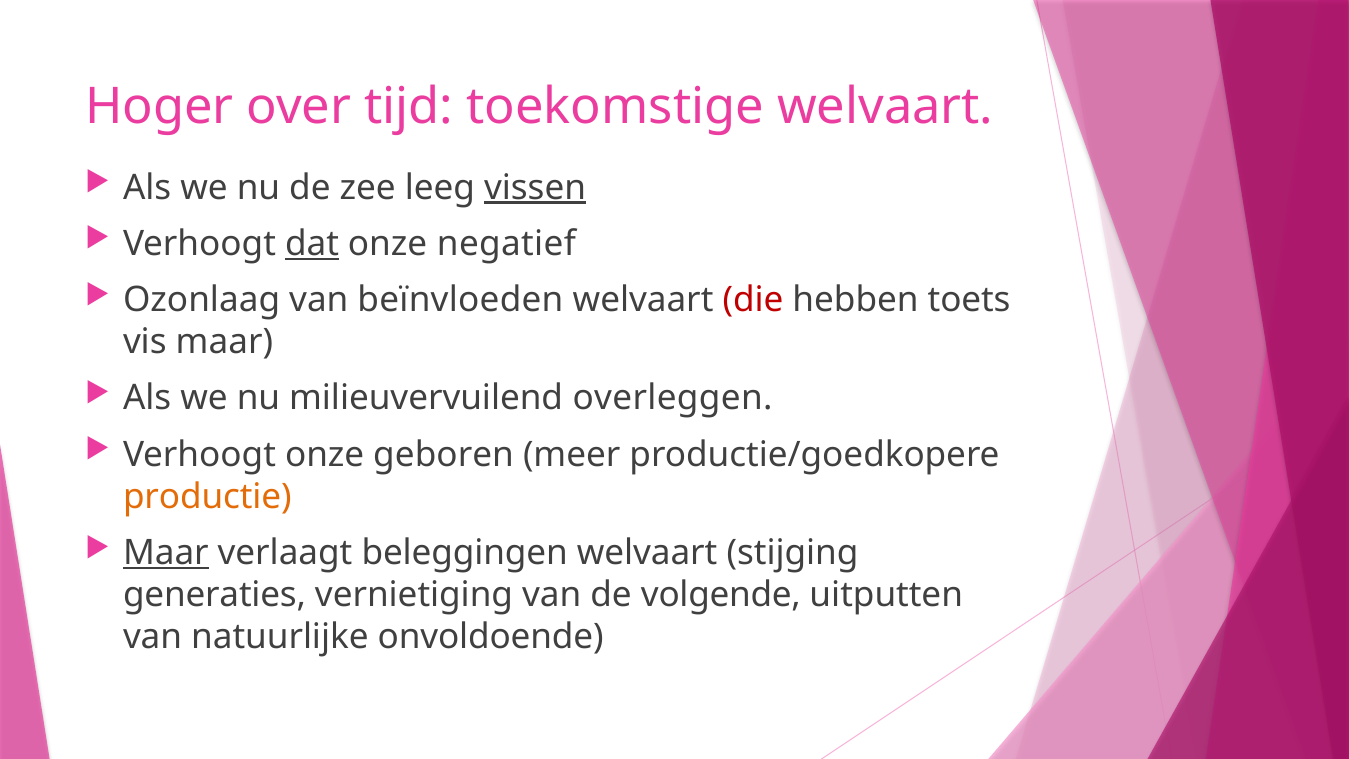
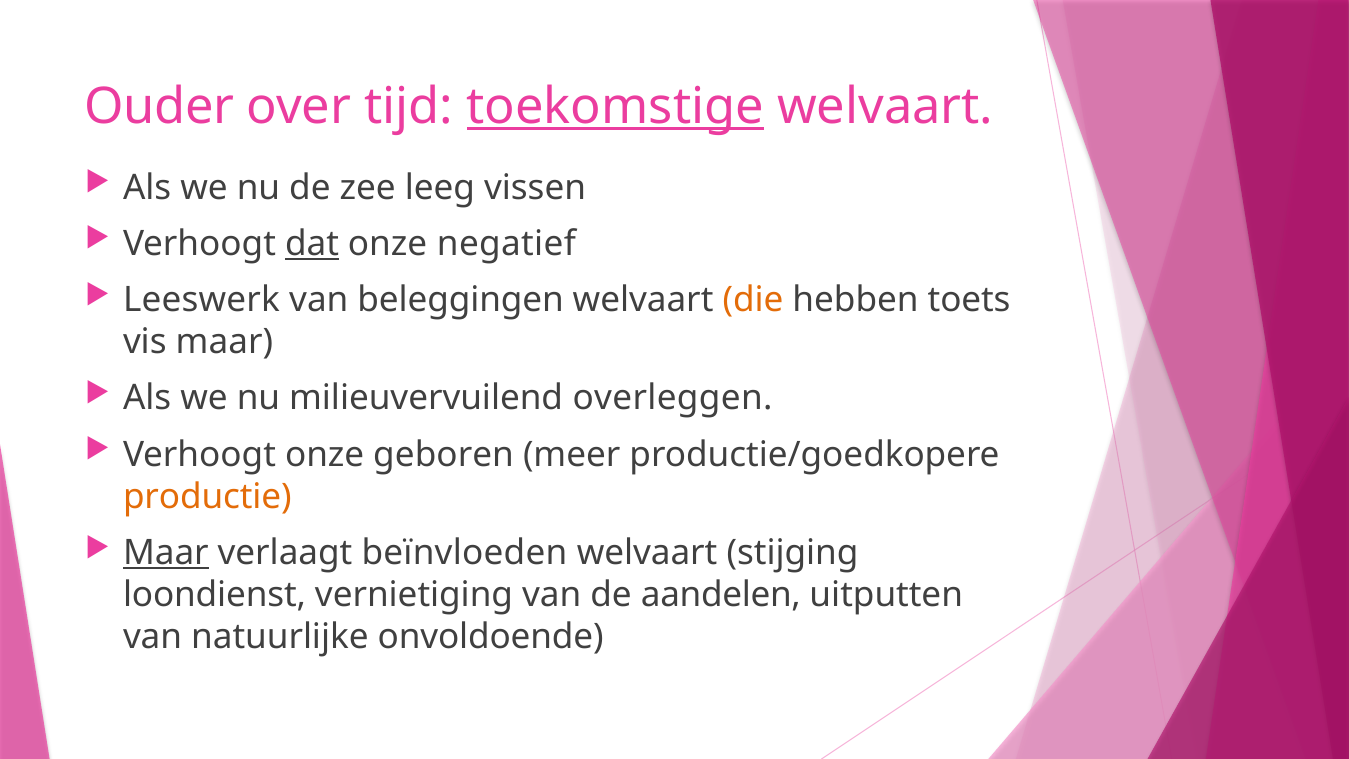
Hoger: Hoger -> Ouder (160, 106)
toekomstige underline: none -> present (615, 106)
vissen underline: present -> none (535, 187)
Ozonlaag: Ozonlaag -> Leeswerk (201, 300)
beïnvloeden: beïnvloeden -> beleggingen (461, 300)
die colour: red -> orange (753, 300)
beleggingen: beleggingen -> beïnvloeden (464, 553)
generaties: generaties -> loondienst (214, 595)
volgende: volgende -> aandelen (721, 595)
